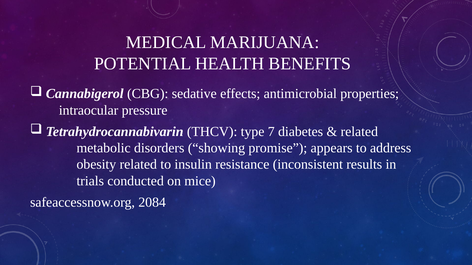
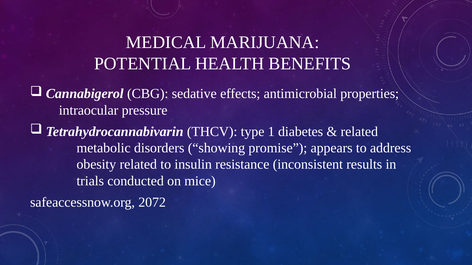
7: 7 -> 1 (271, 132)
2084: 2084 -> 2072 (152, 203)
